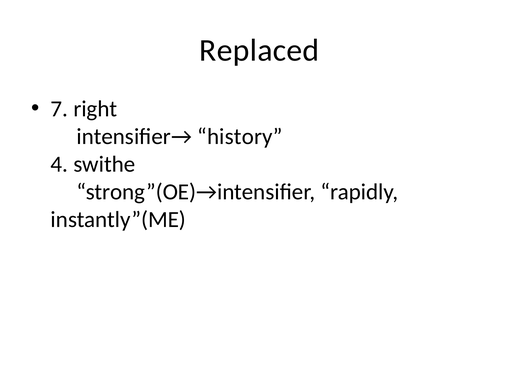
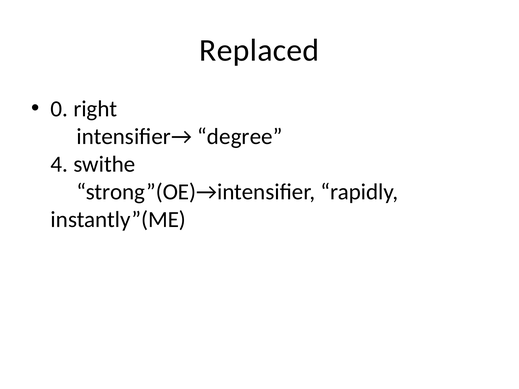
7: 7 -> 0 (59, 109)
history: history -> degree (240, 137)
